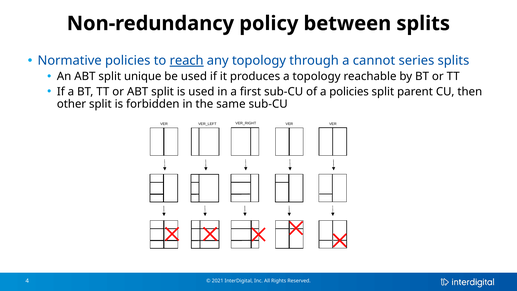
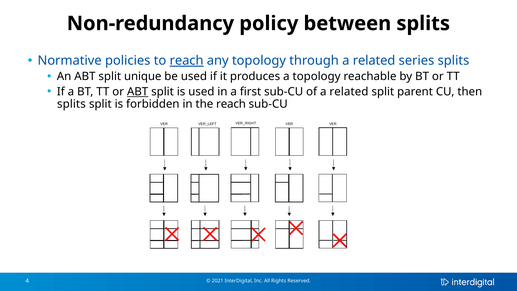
through a cannot: cannot -> related (374, 61)
ABT underline: none -> present (138, 92)
of a policies: policies -> related (349, 92)
other: other -> splits (71, 104)
the same: same -> reach (231, 104)
